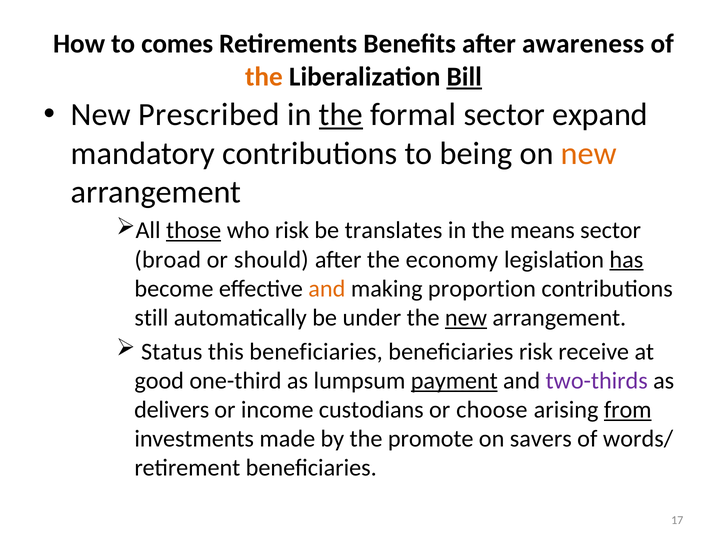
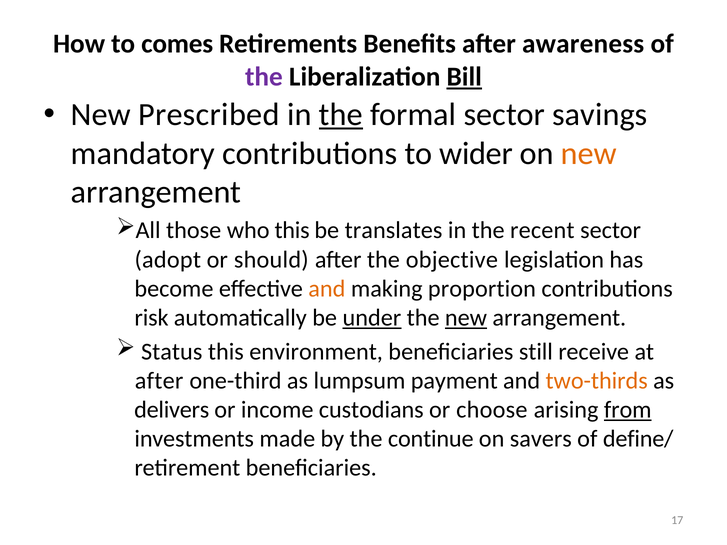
the colour: orange -> purple (264, 77)
expand: expand -> savings (600, 115)
being: being -> wider (476, 154)
those underline: present -> none (194, 231)
who risk: risk -> this (292, 231)
means: means -> recent (542, 231)
broad: broad -> adopt (168, 260)
economy: economy -> objective (452, 260)
has underline: present -> none (626, 260)
still: still -> risk (152, 318)
under underline: none -> present (372, 318)
this beneficiaries: beneficiaries -> environment (316, 352)
beneficiaries risk: risk -> still (536, 352)
good: good -> after (159, 381)
payment underline: present -> none (454, 381)
two-thirds colour: purple -> orange (597, 381)
promote: promote -> continue (431, 439)
words/: words/ -> define/ (638, 439)
